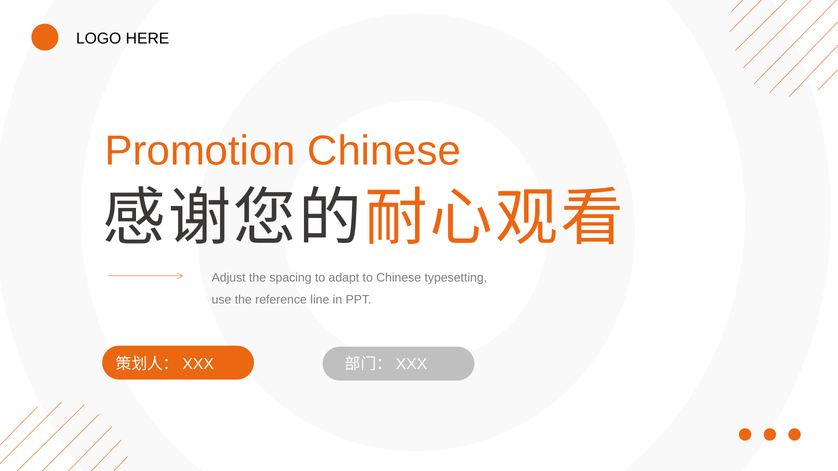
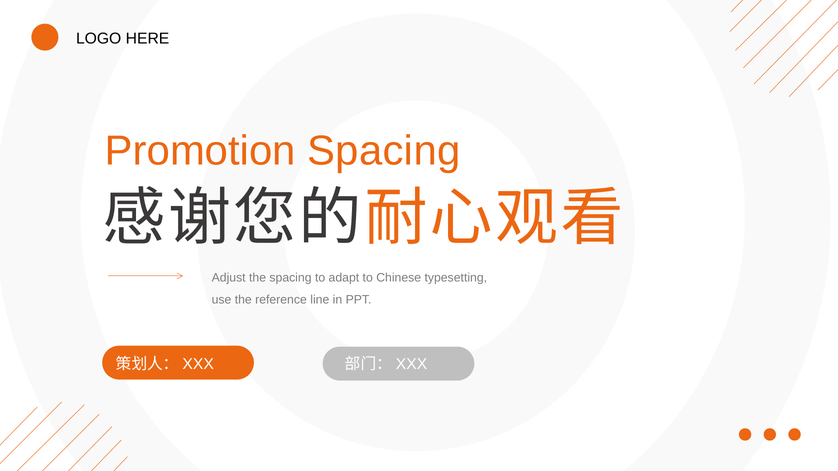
Promotion Chinese: Chinese -> Spacing (384, 151)
